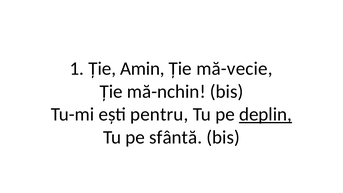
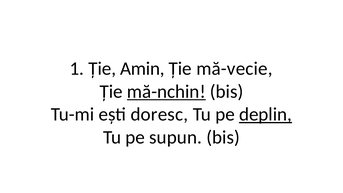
mă-nchin underline: none -> present (166, 92)
pentru: pentru -> doresc (159, 114)
sfântă: sfântă -> supun (176, 137)
